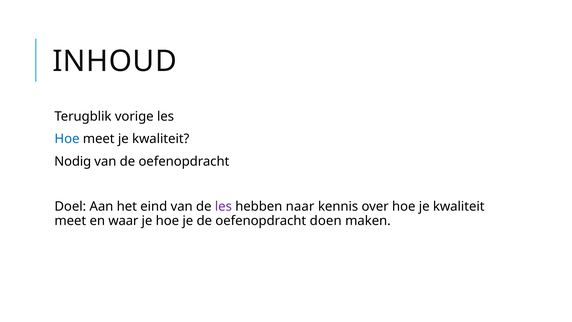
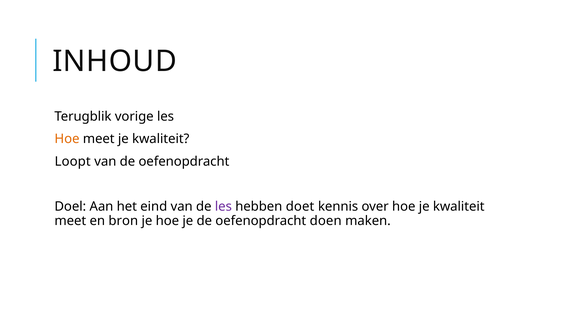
Hoe colour: blue -> orange (67, 139)
Nodig: Nodig -> Loopt (73, 161)
naar: naar -> doet (300, 206)
waar: waar -> bron (123, 221)
